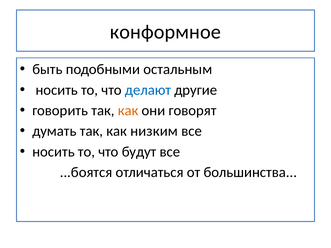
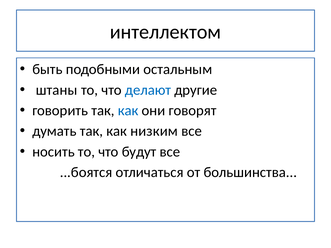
конформное: конформное -> интеллектом (165, 32)
носить: носить -> штаны (57, 90)
как colour: orange -> blue (128, 111)
